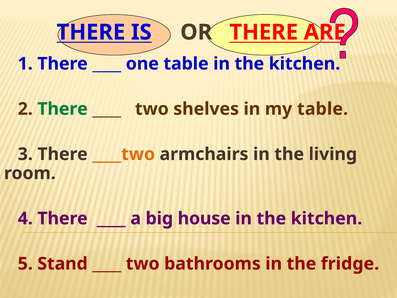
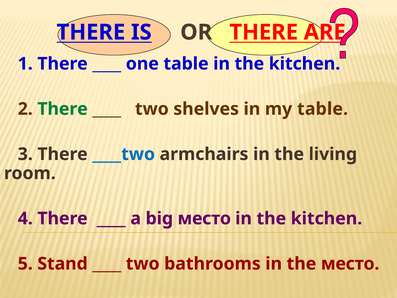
____two colour: orange -> blue (124, 154)
big house: house -> место (204, 218)
the fridge: fridge -> место (350, 264)
